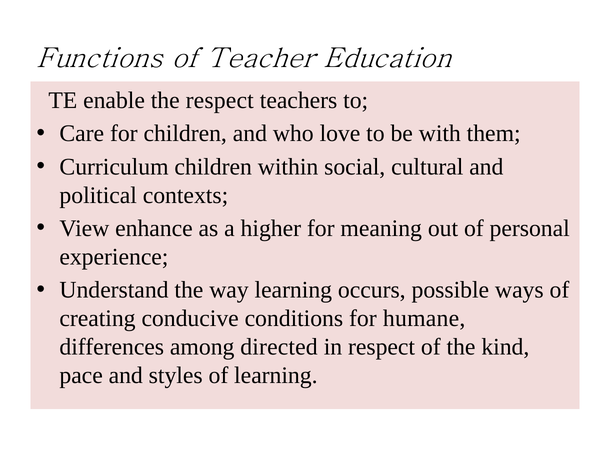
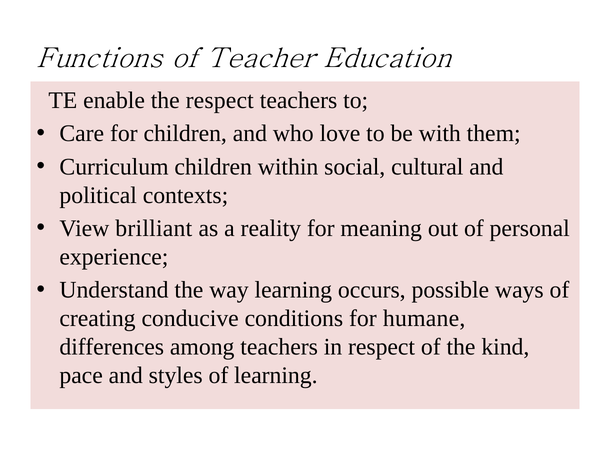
enhance: enhance -> brilliant (154, 228)
higher: higher -> reality (271, 228)
among directed: directed -> teachers (279, 347)
